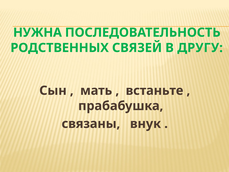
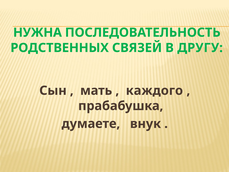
встаньте: встаньте -> каждого (154, 90)
связаны: связаны -> думаете (91, 124)
